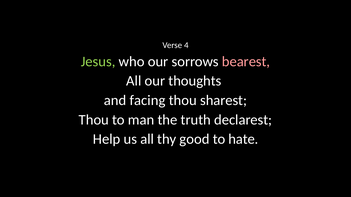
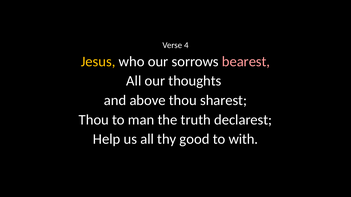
Jesus colour: light green -> yellow (98, 62)
facing: facing -> above (148, 101)
hate: hate -> with (243, 139)
